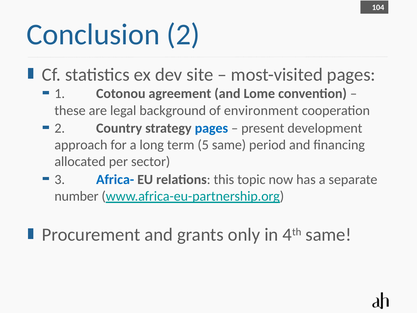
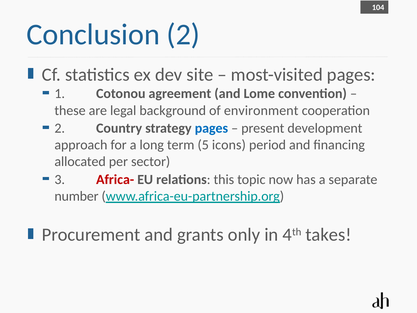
5 same: same -> icons (229, 145)
Africa- colour: blue -> red (115, 179)
4th same: same -> takes (328, 235)
